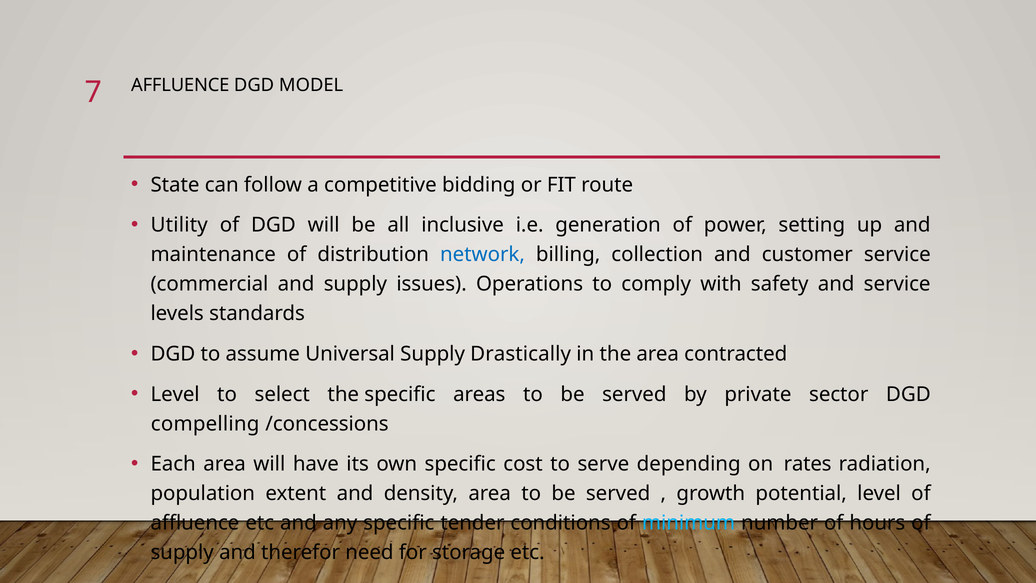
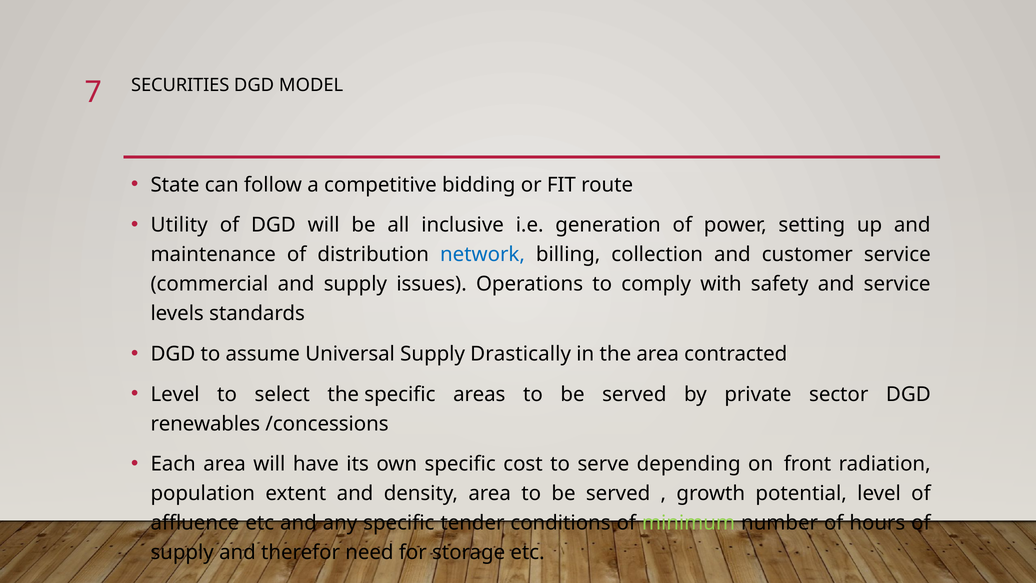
AFFLUENCE: AFFLUENCE -> SECURITIES (180, 85)
compelling: compelling -> renewables (205, 424)
rates: rates -> front (808, 464)
minimum colour: light blue -> light green (689, 523)
